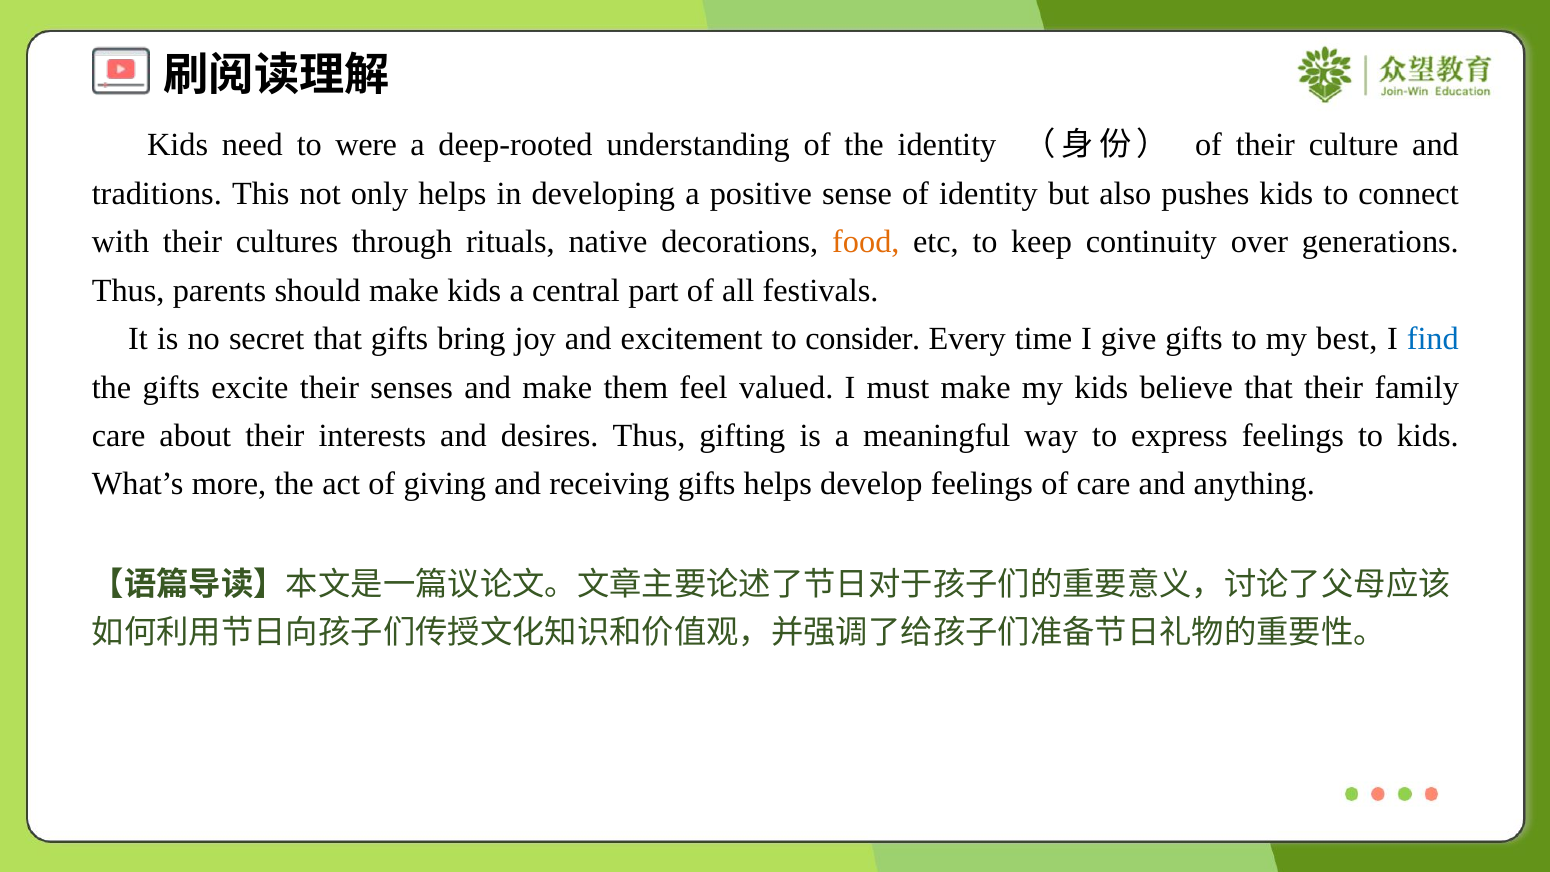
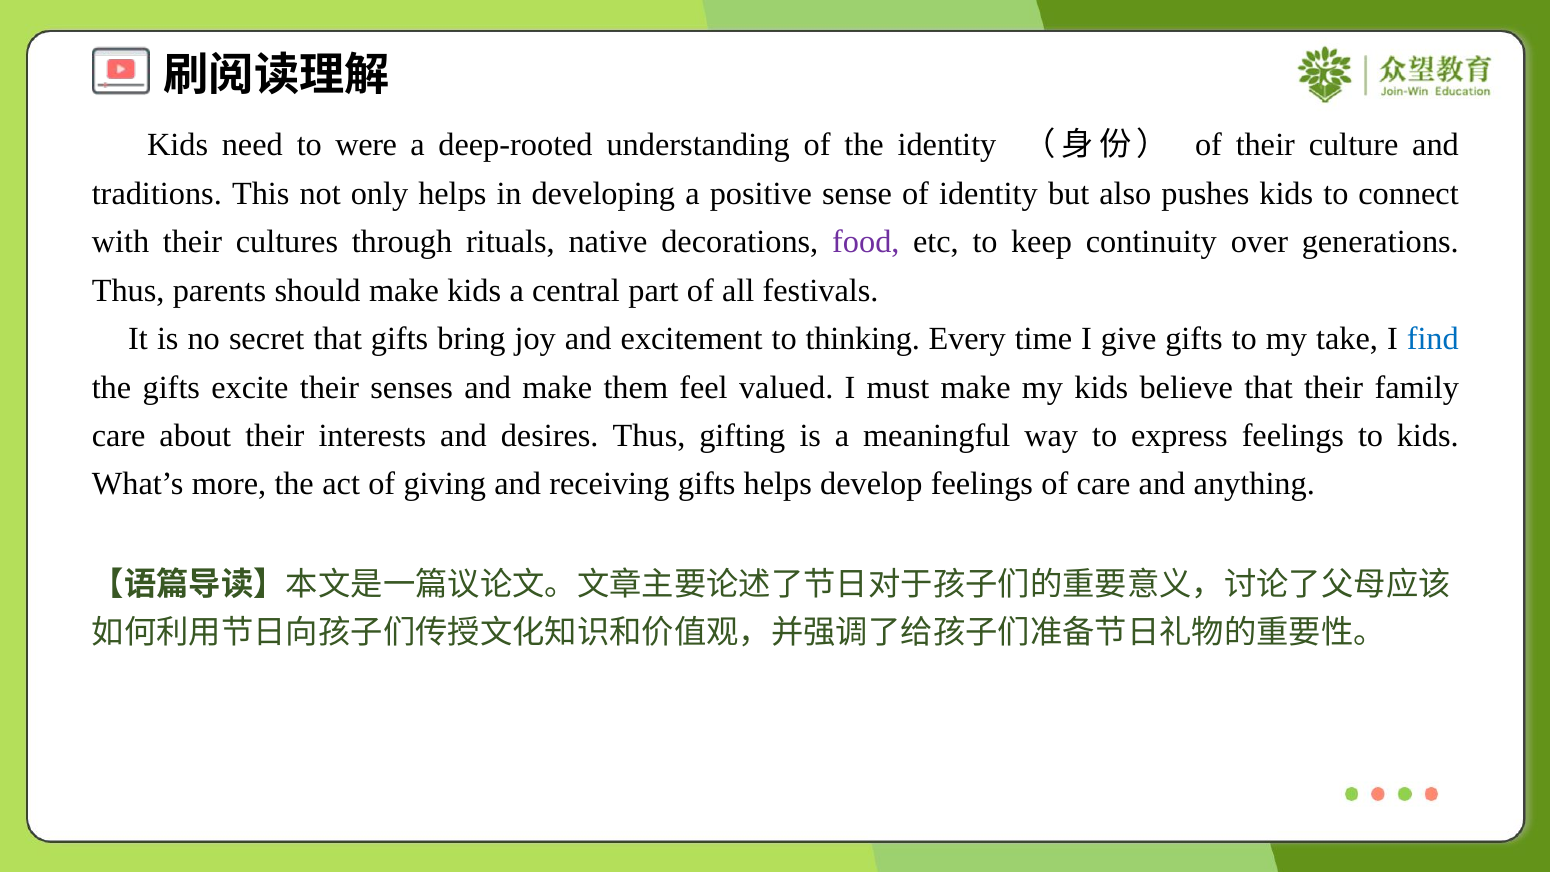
food colour: orange -> purple (866, 242)
consider: consider -> thinking (863, 339)
best: best -> take (1347, 339)
